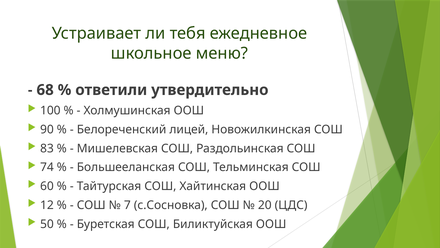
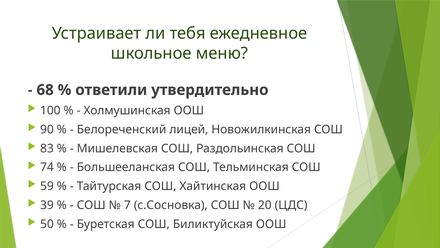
60: 60 -> 59 (47, 186)
12: 12 -> 39 (47, 205)
